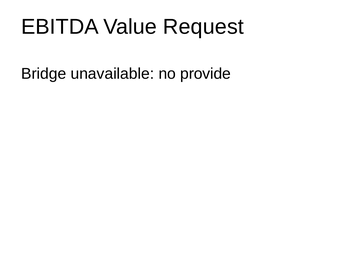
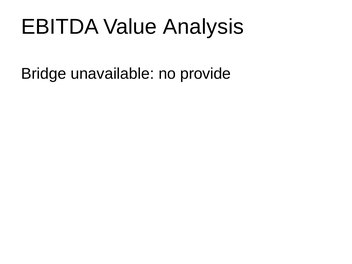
Request: Request -> Analysis (203, 27)
